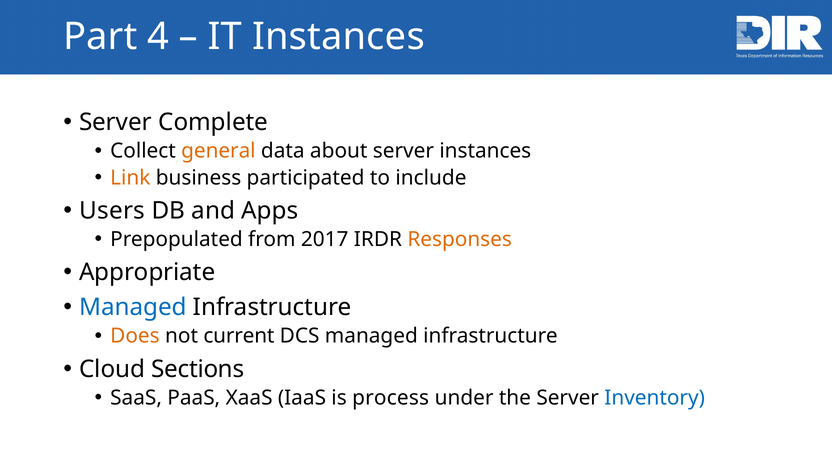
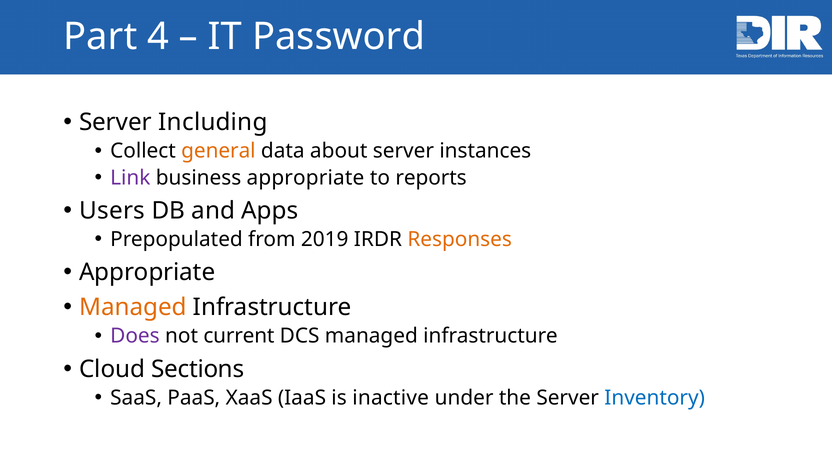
IT Instances: Instances -> Password (339, 37)
Complete: Complete -> Including (213, 122)
Link colour: orange -> purple (130, 178)
business participated: participated -> appropriate (305, 178)
include: include -> reports (431, 178)
2017: 2017 -> 2019 (325, 239)
Managed colour: blue -> orange (133, 307)
Does colour: orange -> purple (135, 336)
process: process -> inactive (391, 398)
